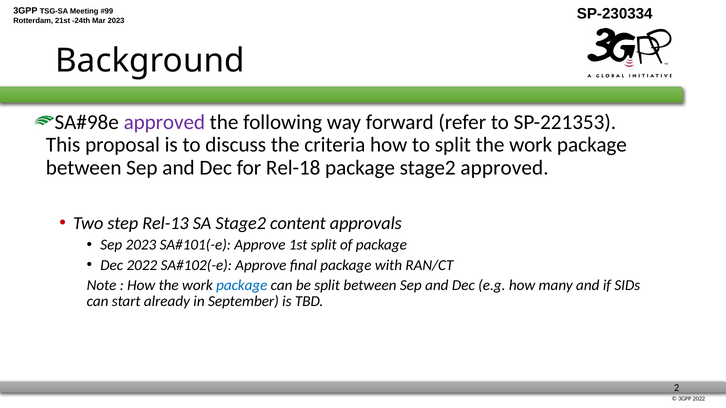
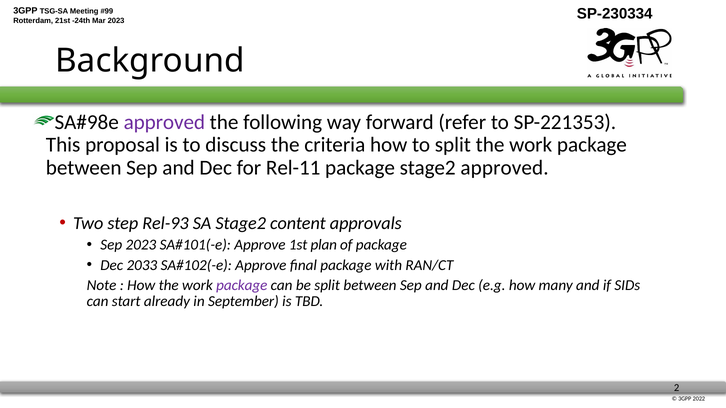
Rel-18: Rel-18 -> Rel-11 (293, 168)
Rel-13: Rel-13 -> Rel-93 (165, 223)
1st split: split -> plan (324, 245)
Dec 2022: 2022 -> 2033 (142, 265)
package colour: blue -> purple (242, 285)
